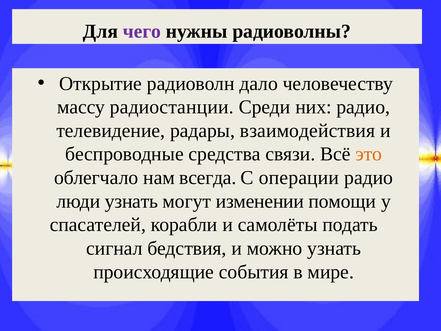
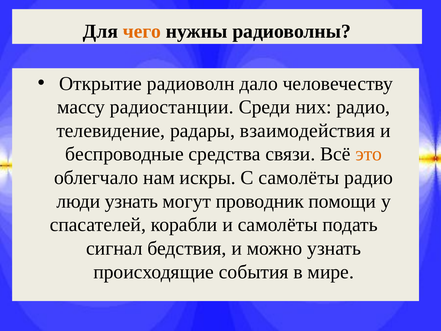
чего colour: purple -> orange (142, 31)
всегда: всегда -> искры (208, 178)
С операции: операции -> самолёты (299, 178)
изменении: изменении -> проводник (260, 201)
